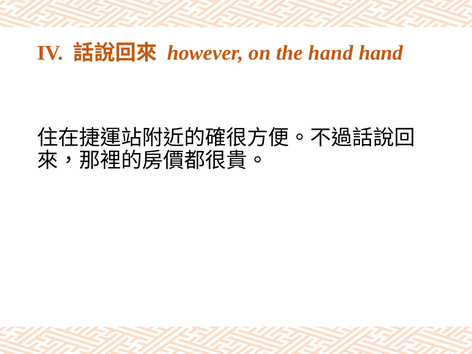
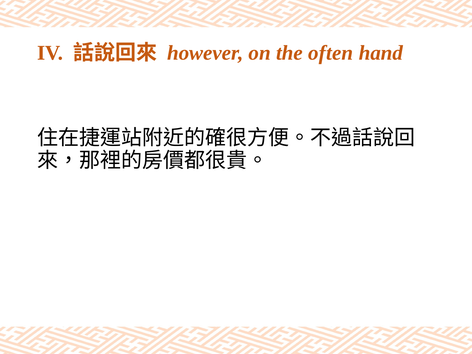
the hand: hand -> often (331, 53)
